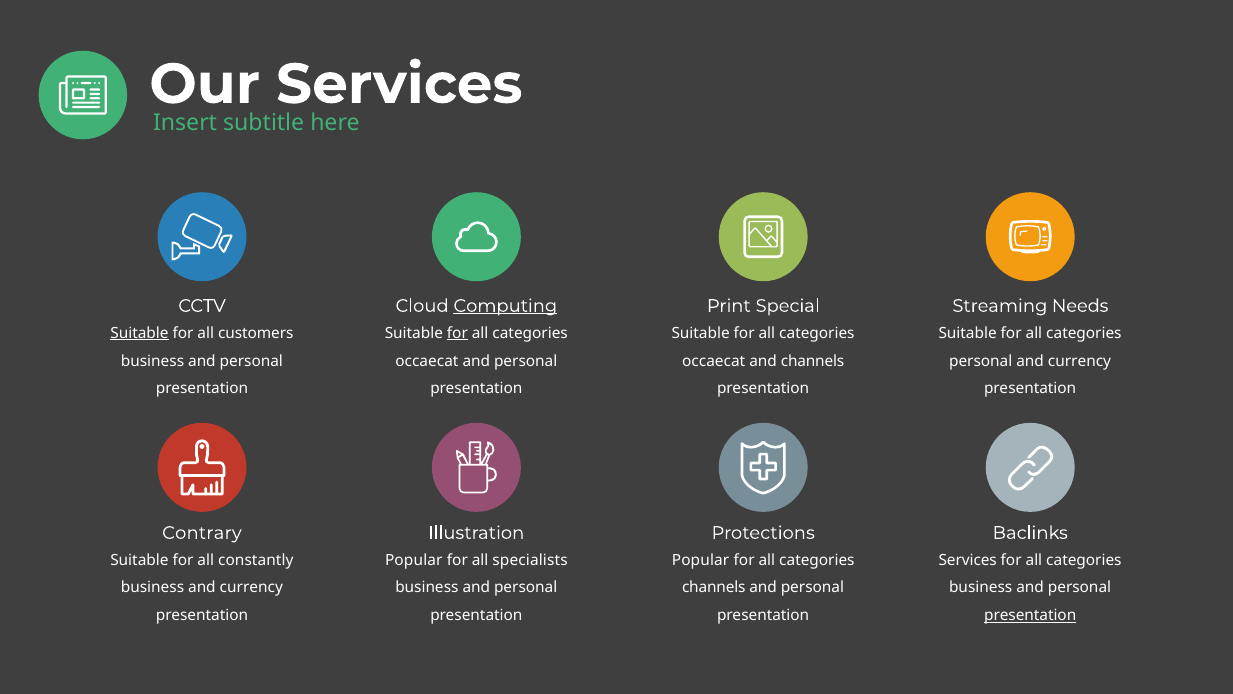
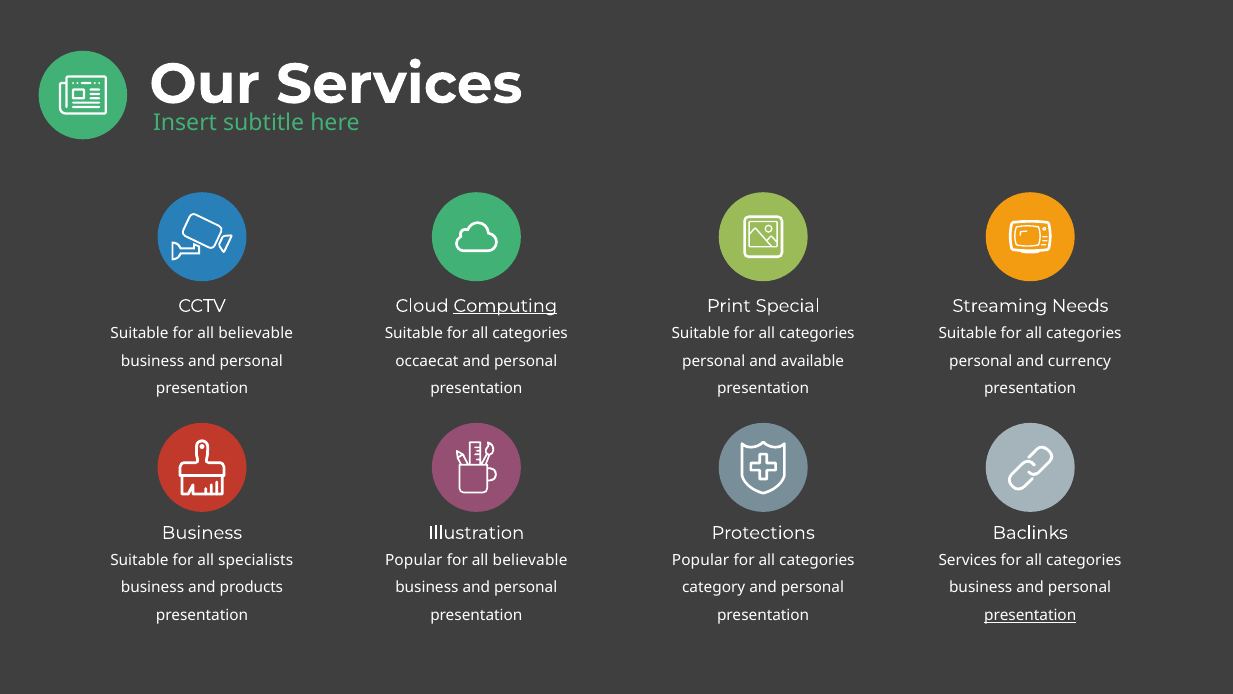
Suitable underline: present -> none (139, 333)
customers: customers -> believable (256, 333)
for underline: present -> none (457, 333)
occaecat: occaecat -> personal (714, 361)
and channels: channels -> available (813, 361)
Contrary: Contrary -> Business (202, 533)
constantly: constantly -> specialists (256, 560)
specialists: specialists -> believable (530, 560)
business and currency: currency -> products (251, 587)
channels: channels -> category (714, 587)
